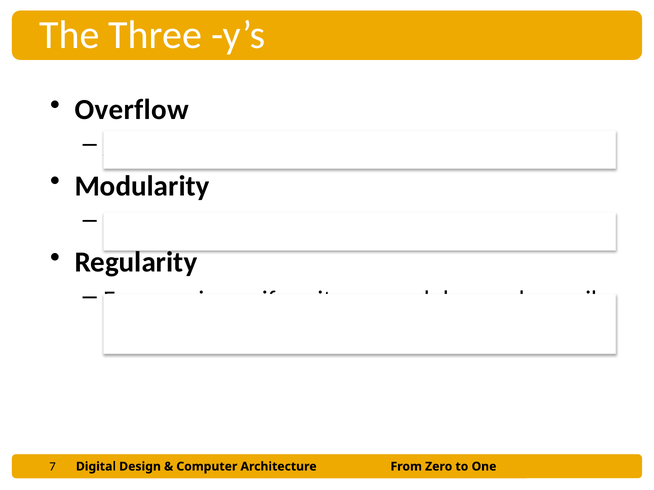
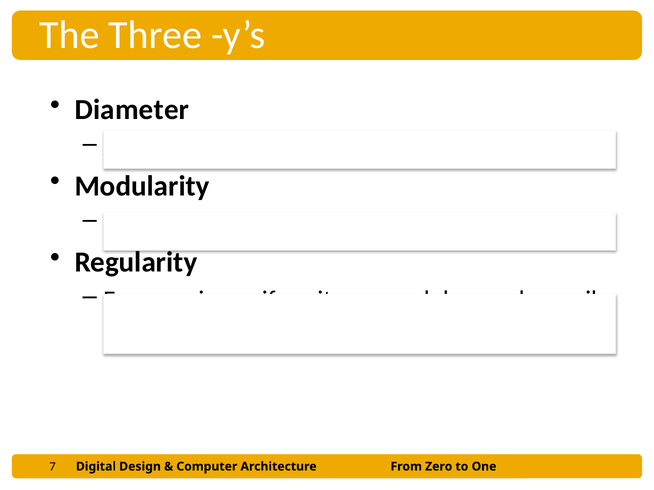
Overflow: Overflow -> Diameter (132, 110)
